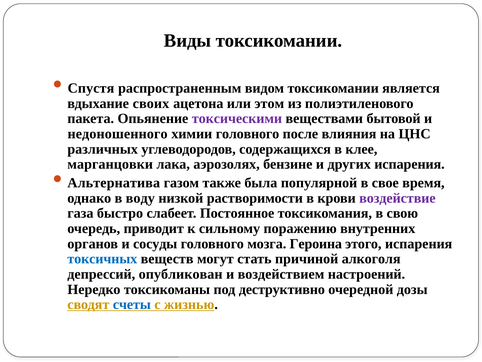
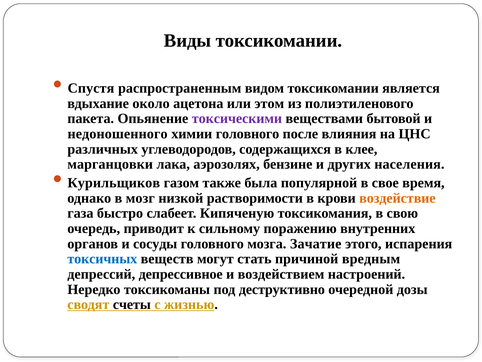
своих: своих -> около (151, 103)
других испарения: испарения -> населения (409, 164)
Альтернатива: Альтернатива -> Курильщиков (114, 183)
воду: воду -> мозг (140, 198)
воздействие colour: purple -> orange (397, 198)
Постоянное: Постоянное -> Кипяченую (237, 213)
Героина: Героина -> Зачатие (316, 243)
алкоголя: алкоголя -> вредным (371, 259)
опубликован: опубликован -> депрессивное (181, 274)
счеты colour: blue -> black (132, 304)
